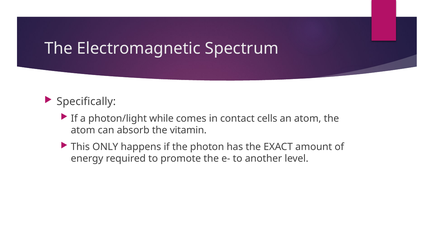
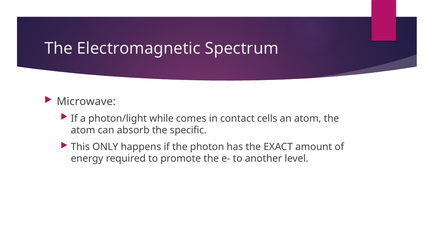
Specifically: Specifically -> Microwave (86, 102)
vitamin: vitamin -> specific (188, 130)
